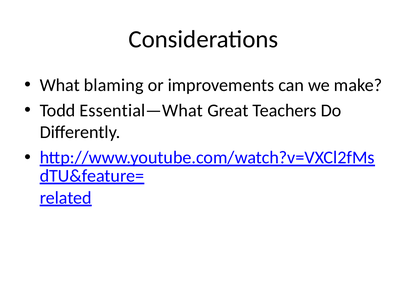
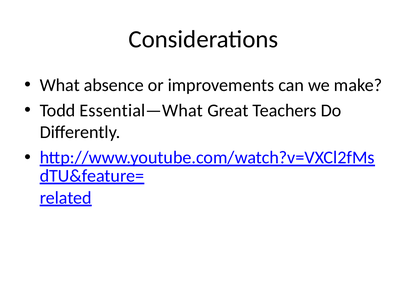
blaming: blaming -> absence (114, 85)
